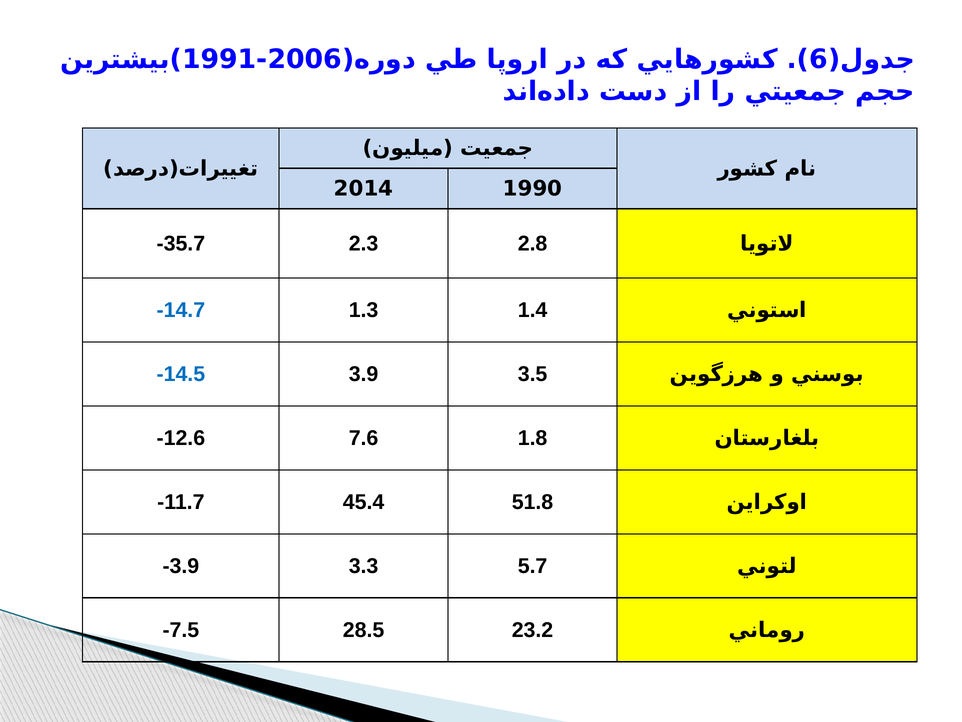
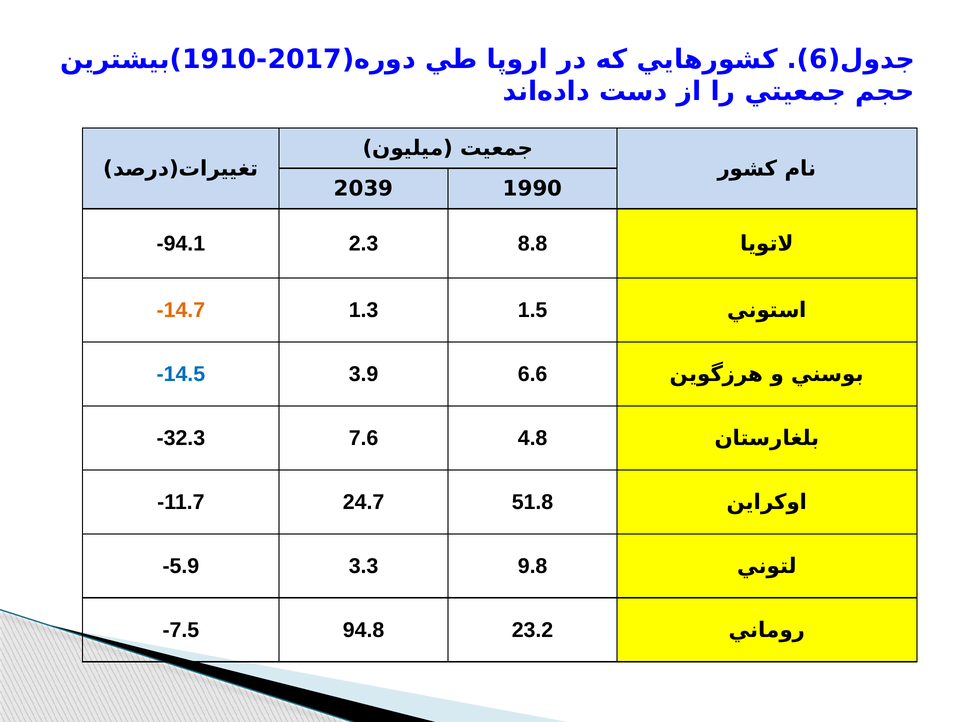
1991: 1991 -> 1910 (219, 59)
2006: 2006 -> 2017 (305, 59)
2014: 2014 -> 2039 (364, 189)
-35.7: -35.7 -> -94.1 (181, 244)
2.8: 2.8 -> 8.8 (533, 244)
-14.7 colour: blue -> orange (181, 310)
1.4: 1.4 -> 1.5 (533, 310)
3.5: 3.5 -> 6.6 (533, 374)
-12.6: -12.6 -> -32.3 (181, 438)
1.8: 1.8 -> 4.8 (533, 438)
45.4: 45.4 -> 24.7 (364, 502)
-3.9: -3.9 -> -5.9 (181, 566)
5.7: 5.7 -> 9.8 (533, 566)
28.5: 28.5 -> 94.8 (364, 630)
